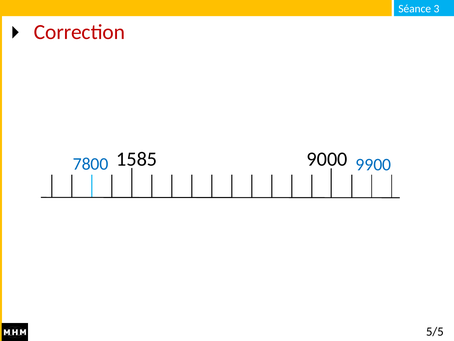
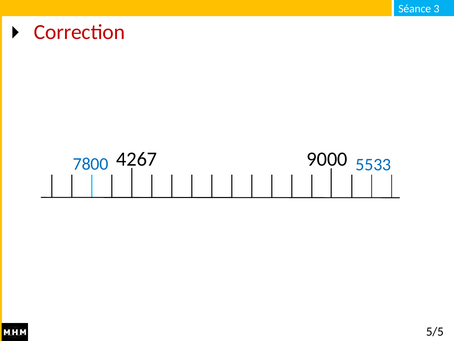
1585: 1585 -> 4267 (137, 159)
9900: 9900 -> 5533 (373, 164)
